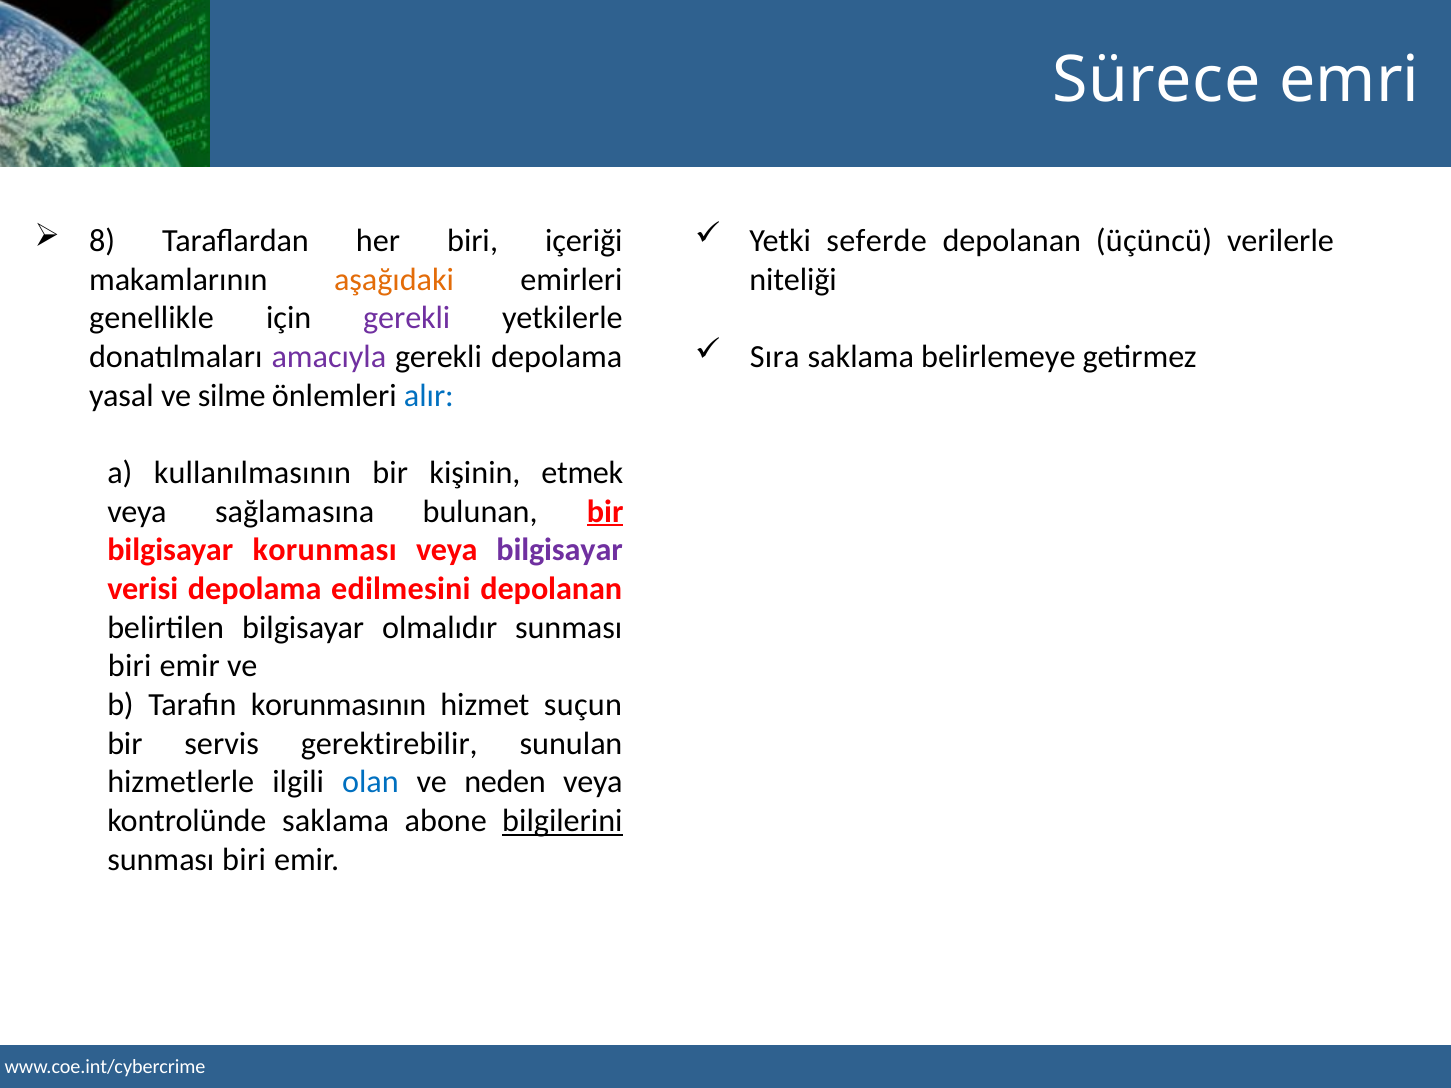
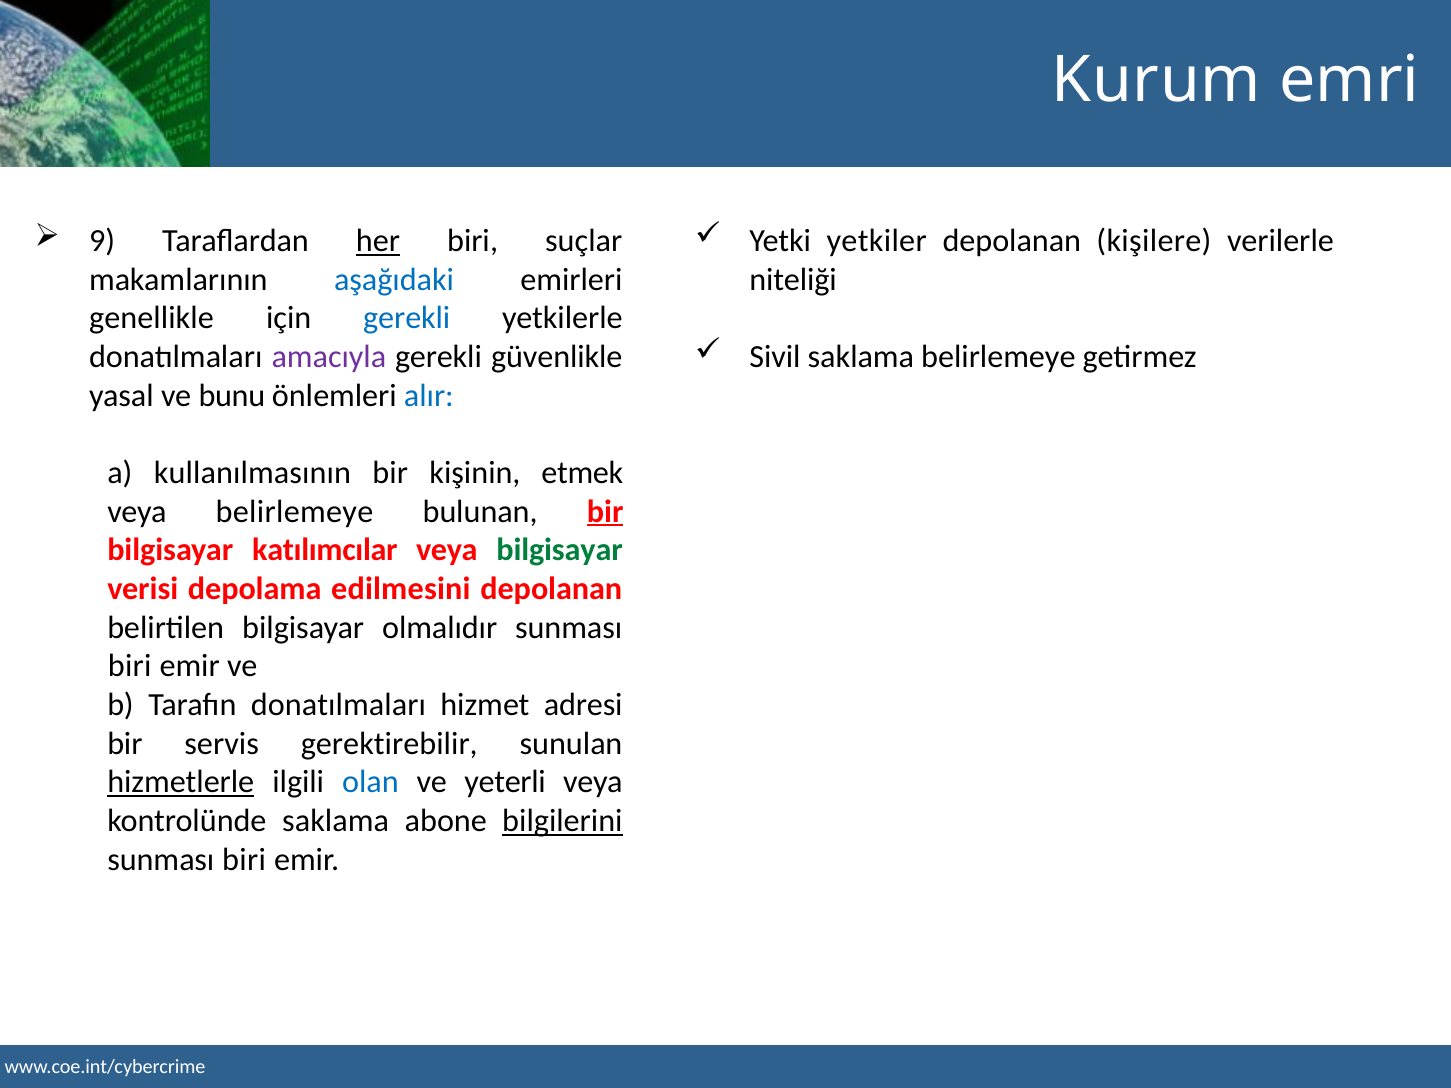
Sürece: Sürece -> Kurum (1156, 81)
seferde: seferde -> yetkiler (877, 241)
üçüncü: üçüncü -> kişilere (1154, 241)
8: 8 -> 9 (102, 241)
her underline: none -> present (378, 241)
içeriği: içeriği -> suçlar (584, 241)
aşağıdaki colour: orange -> blue (394, 280)
gerekli colour: purple -> blue (407, 318)
Sıra: Sıra -> Sivil (775, 357)
gerekli depolama: depolama -> güvenlikle (557, 357)
silme: silme -> bunu (232, 396)
veya sağlamasına: sağlamasına -> belirlemeye (294, 512)
korunması: korunması -> katılımcılar (325, 550)
bilgisayar colour: purple -> green (560, 550)
Tarafın korunmasının: korunmasının -> donatılmaları (338, 705)
suçun: suçun -> adresi (583, 705)
hizmetlerle underline: none -> present (181, 782)
neden: neden -> yeterli (505, 782)
